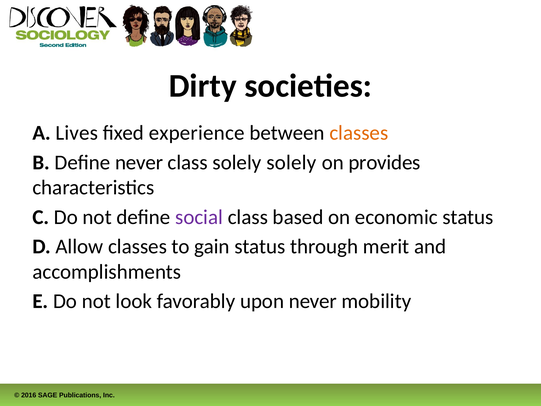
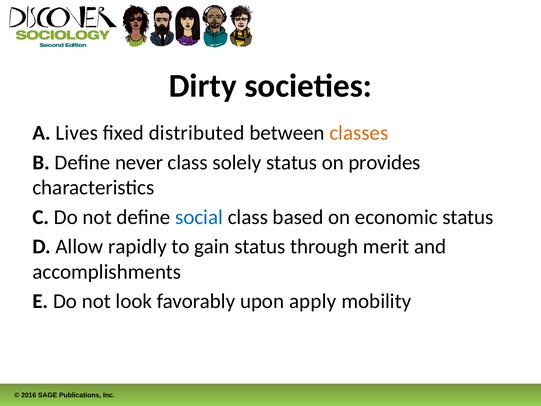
experience: experience -> distributed (197, 133)
solely solely: solely -> status (292, 162)
social colour: purple -> blue (199, 217)
Allow classes: classes -> rapidly (137, 246)
upon never: never -> apply (313, 301)
